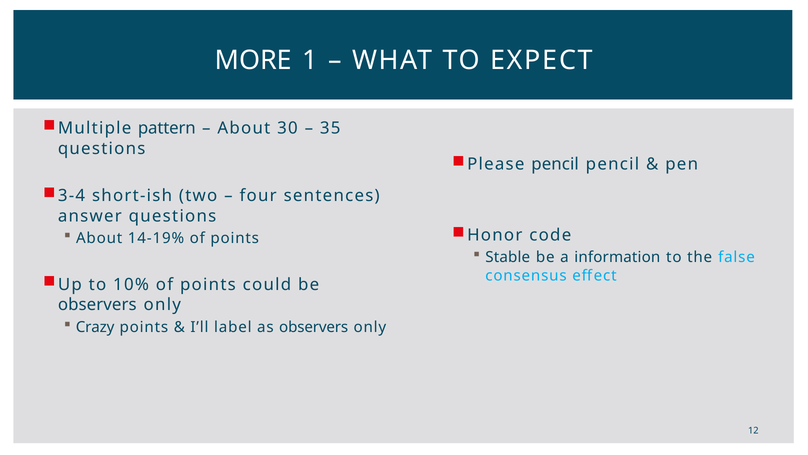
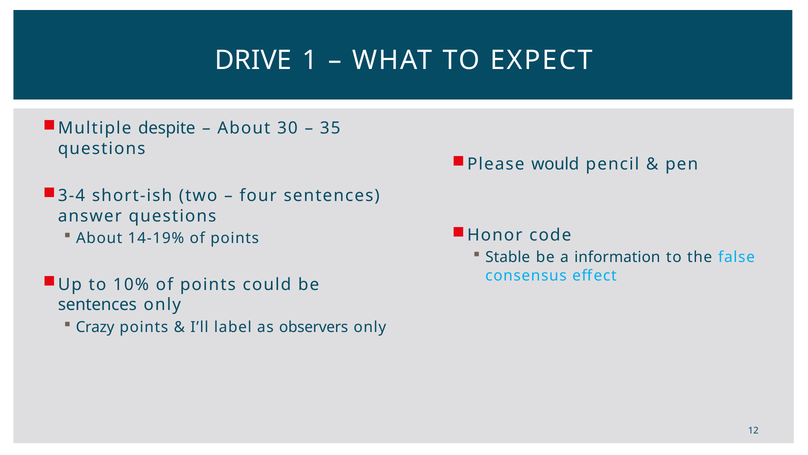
MORE: MORE -> DRIVE (253, 60)
pattern: pattern -> despite (167, 128)
Please pencil: pencil -> would (555, 164)
observers: observers -> sentences (97, 305)
